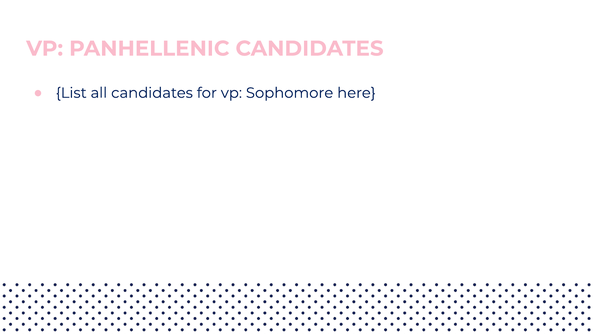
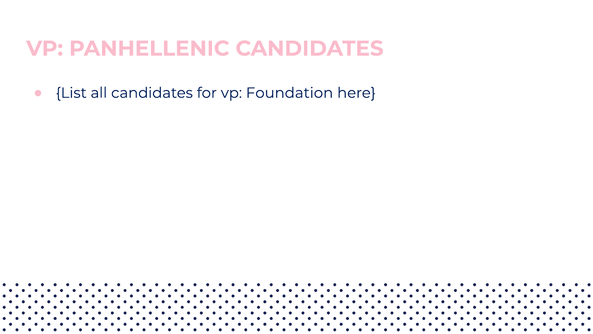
Sophomore: Sophomore -> Foundation (290, 93)
